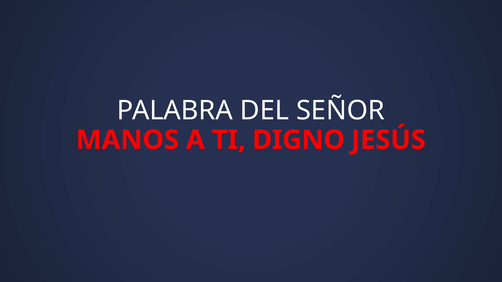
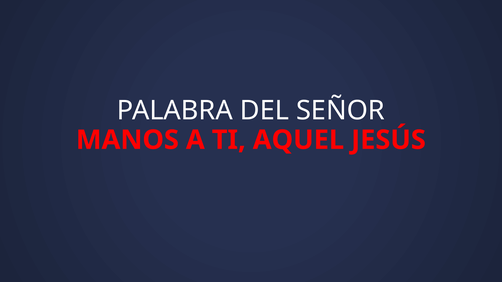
DIGNO: DIGNO -> AQUEL (298, 140)
